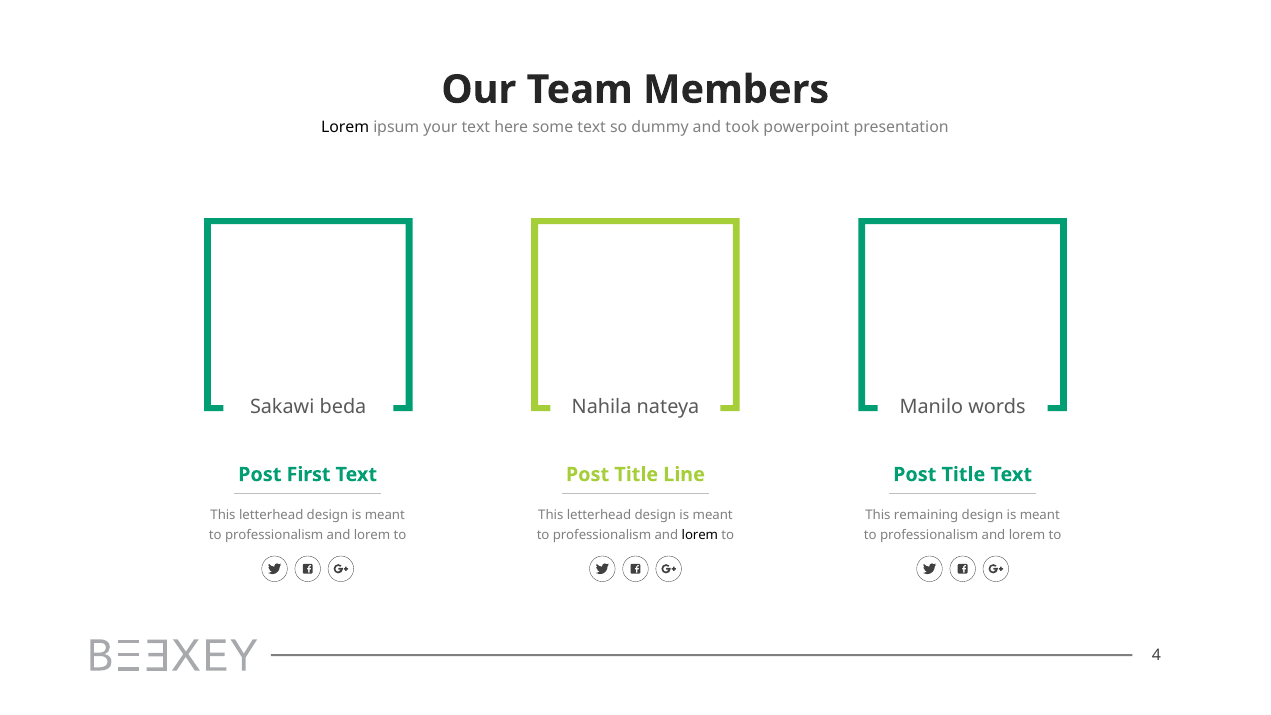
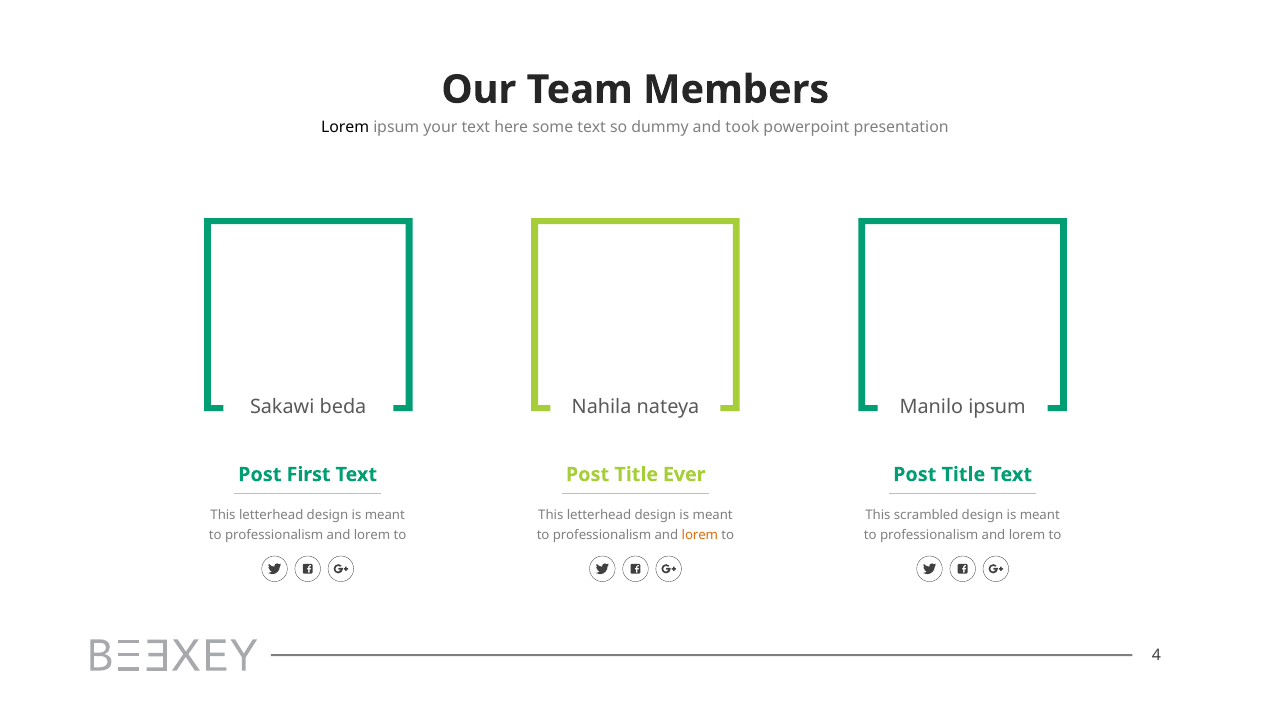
Manilo words: words -> ipsum (997, 407)
Line: Line -> Ever (684, 474)
remaining: remaining -> scrambled (926, 515)
lorem colour: black -> orange (700, 535)
